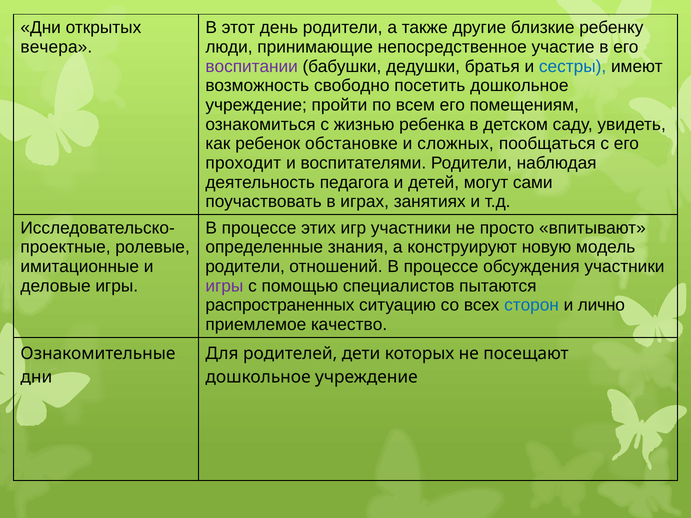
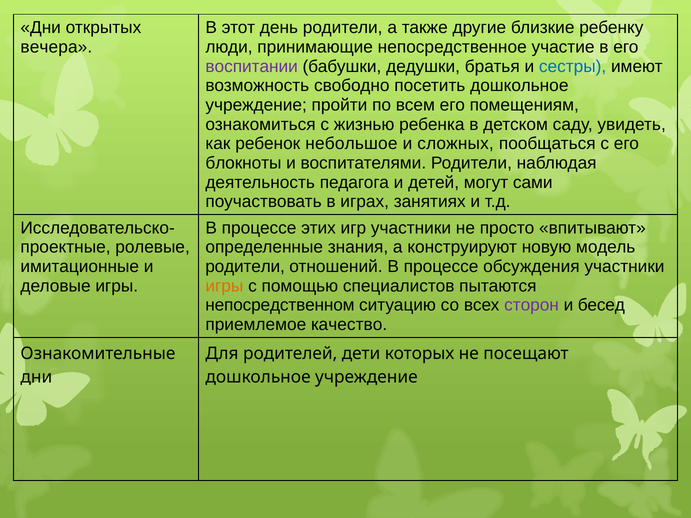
обстановке: обстановке -> небольшое (351, 144)
проходит: проходит -> блокноты (243, 163)
игры colour: purple -> orange (224, 286)
распространенных: распространенных -> непосредственном (280, 305)
сторон colour: blue -> purple (532, 305)
лично: лично -> бесед (601, 305)
